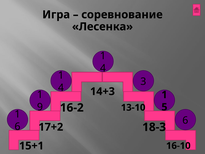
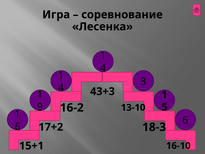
14+3: 14+3 -> 43+3 (102, 91)
